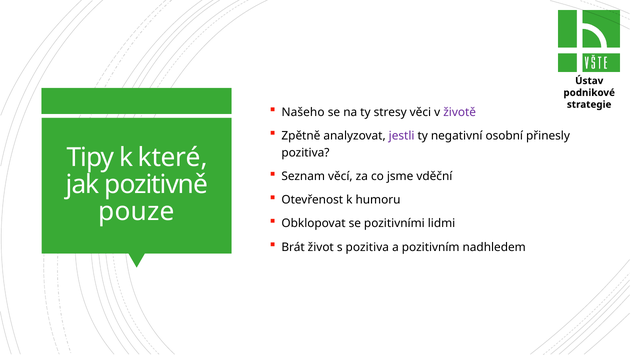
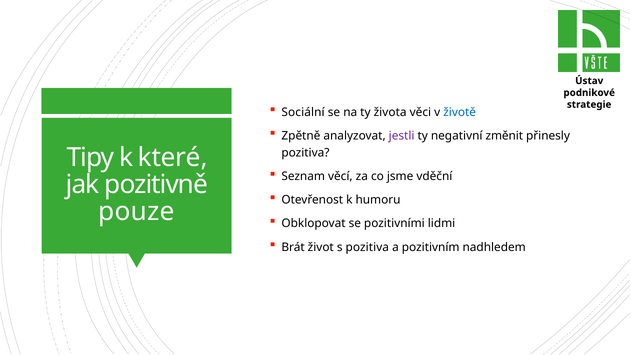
Našeho: Našeho -> Sociální (303, 112)
stresy: stresy -> života (390, 112)
životě colour: purple -> blue (460, 112)
osobní: osobní -> změnit (504, 136)
